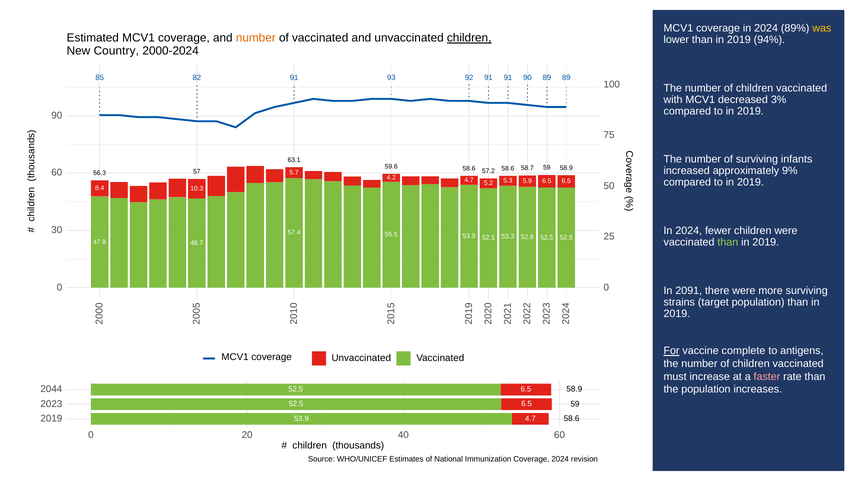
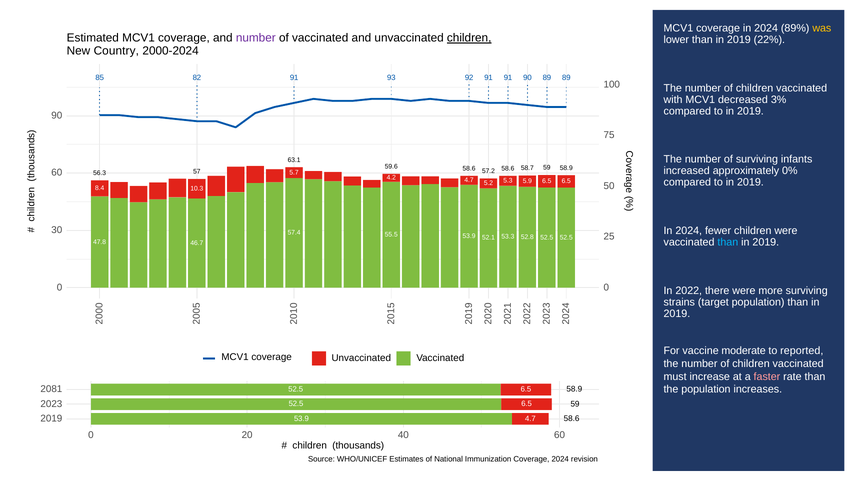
number colour: orange -> purple (256, 38)
94%: 94% -> 22% (769, 40)
9%: 9% -> 0% (790, 171)
than colour: light green -> light blue (728, 242)
2091: 2091 -> 2022 (689, 291)
For underline: present -> none (672, 351)
complete: complete -> moderate (744, 351)
antigens: antigens -> reported (802, 351)
2044: 2044 -> 2081 (51, 389)
